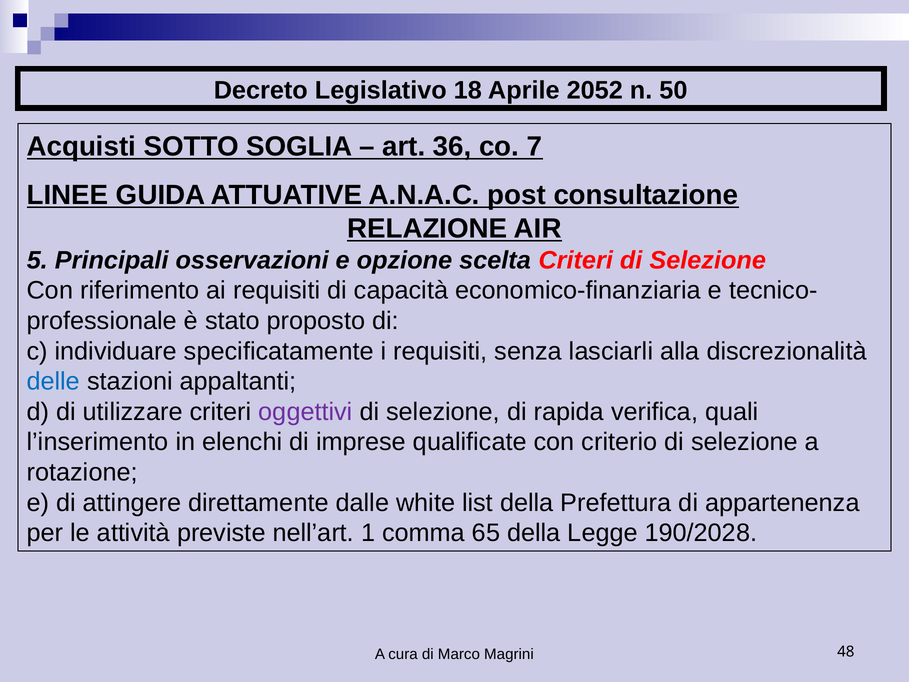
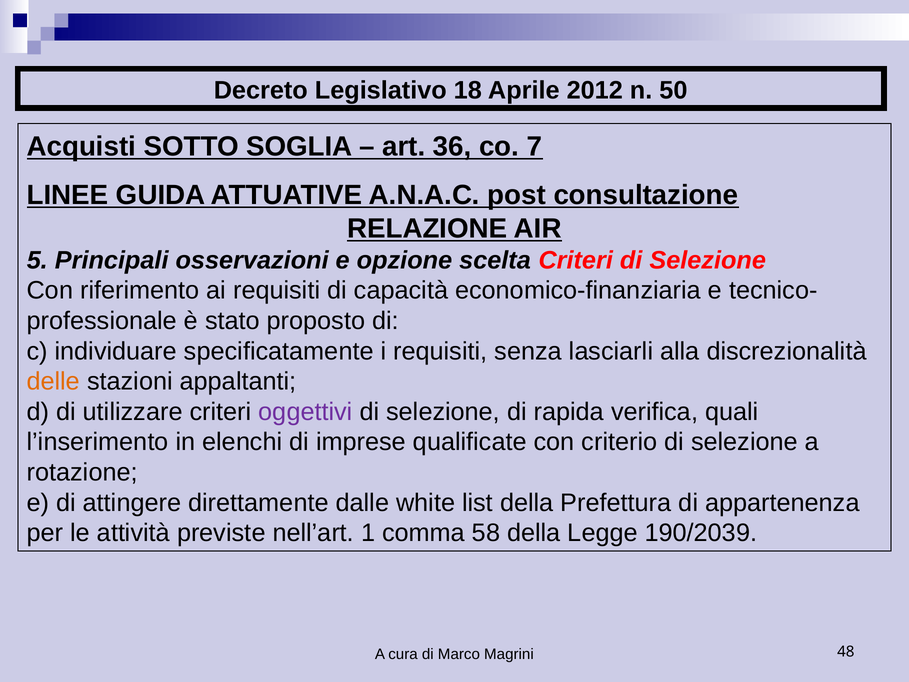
2052: 2052 -> 2012 (595, 90)
delle colour: blue -> orange (53, 381)
65: 65 -> 58 (486, 533)
190/2028: 190/2028 -> 190/2039 (701, 533)
